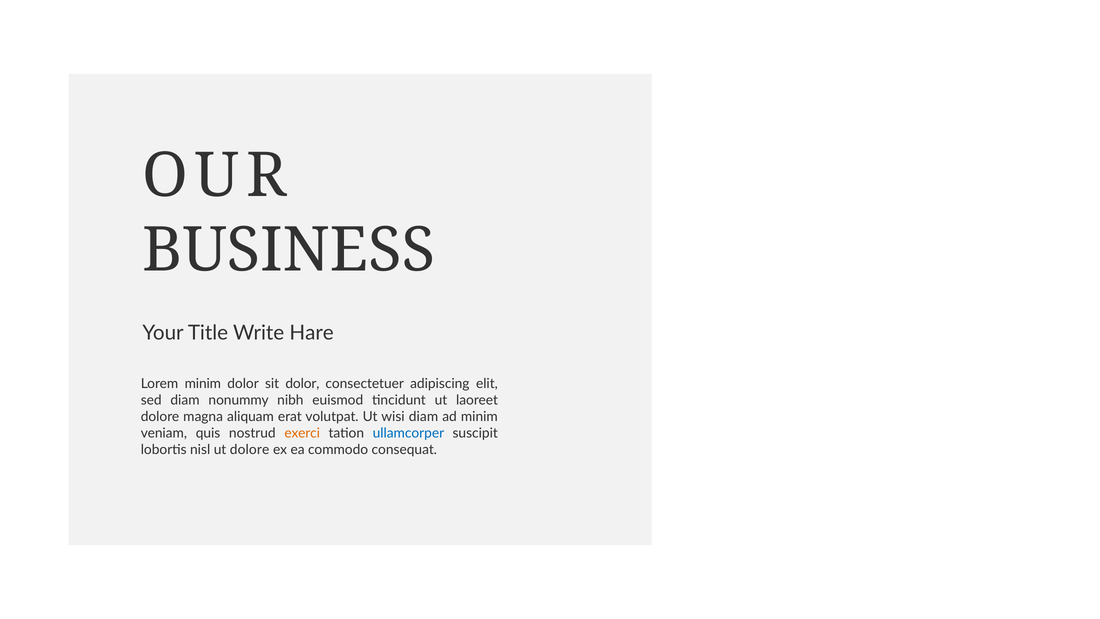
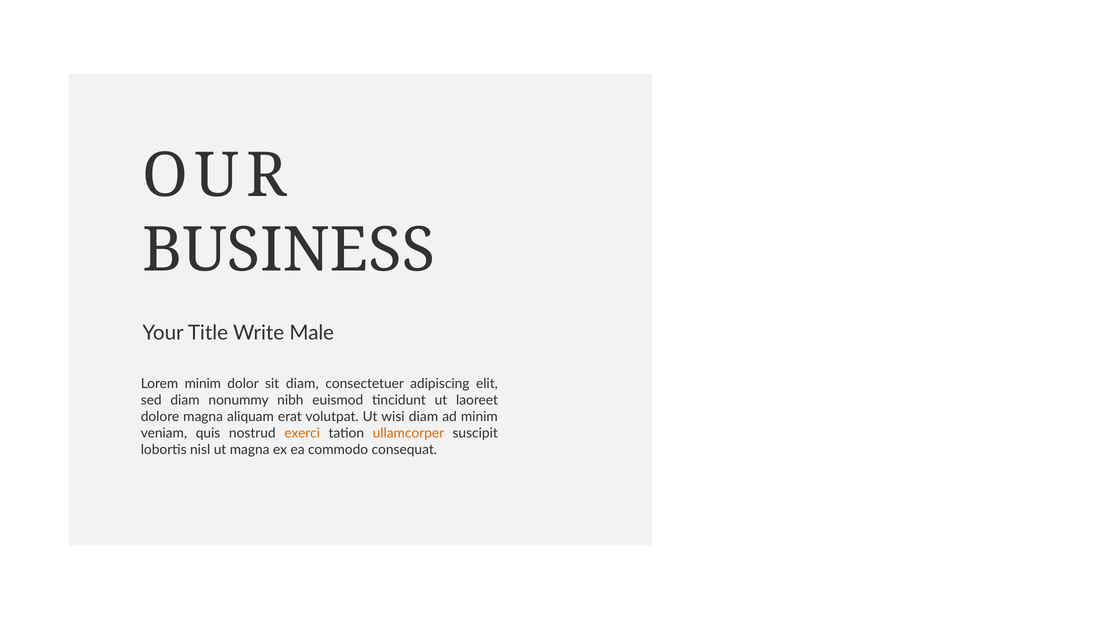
Hare: Hare -> Male (312, 333)
sit dolor: dolor -> diam (302, 384)
ullamcorper colour: blue -> orange (408, 433)
ut dolore: dolore -> magna (250, 450)
